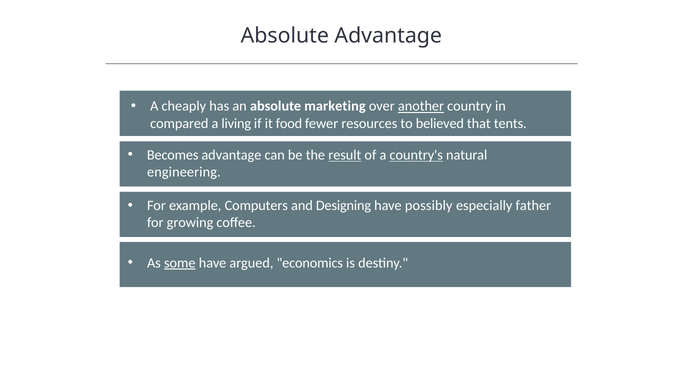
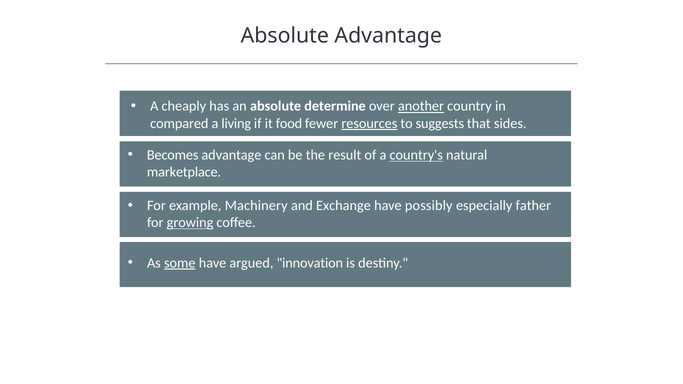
marketing: marketing -> determine (335, 106)
resources underline: none -> present (369, 123)
believed: believed -> suggests (440, 123)
tents: tents -> sides (510, 123)
result underline: present -> none (345, 155)
engineering: engineering -> marketplace (184, 172)
Computers: Computers -> Machinery (256, 206)
Designing: Designing -> Exchange (343, 206)
growing underline: none -> present (190, 223)
economics: economics -> innovation (310, 263)
